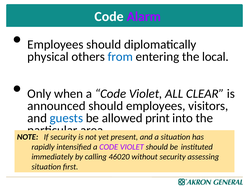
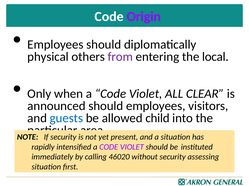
Alarm: Alarm -> Origin (144, 17)
from colour: blue -> purple (120, 57)
print: print -> child (158, 119)
